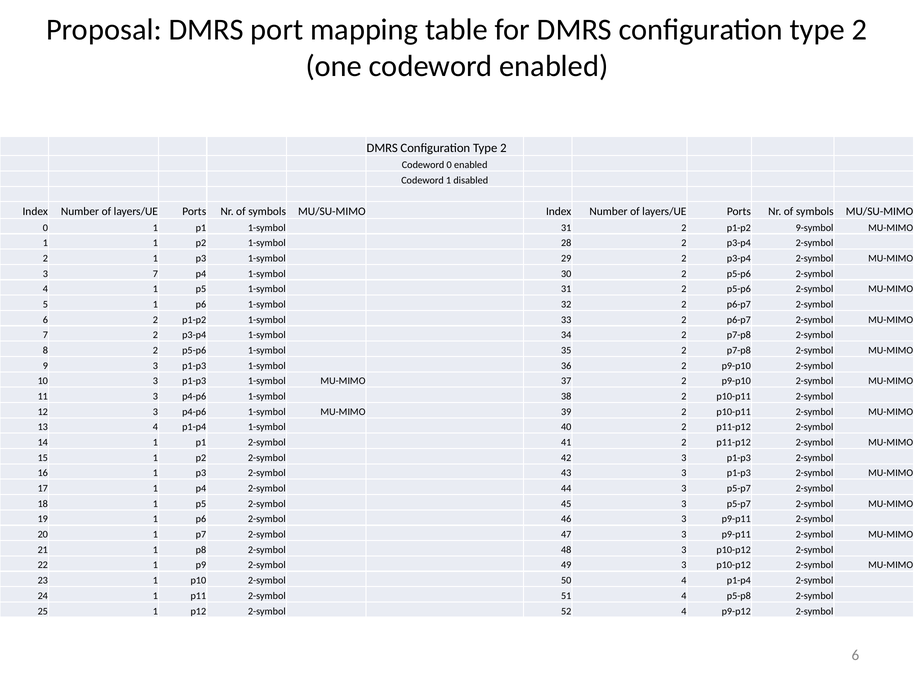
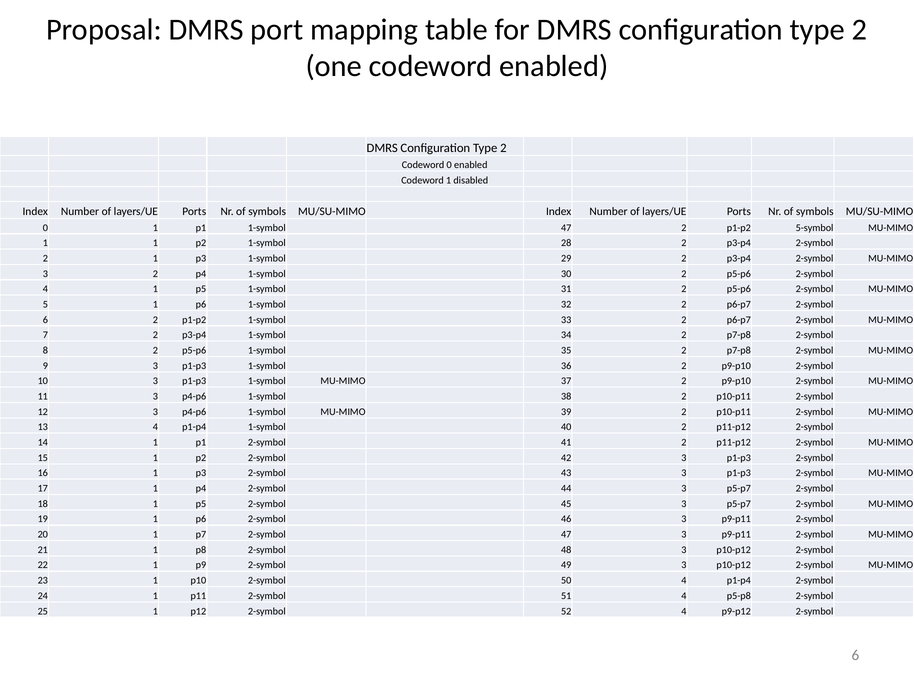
p1 1-symbol 31: 31 -> 47 (566, 227)
9-symbol: 9-symbol -> 5-symbol (815, 227)
3 7: 7 -> 2 (155, 273)
